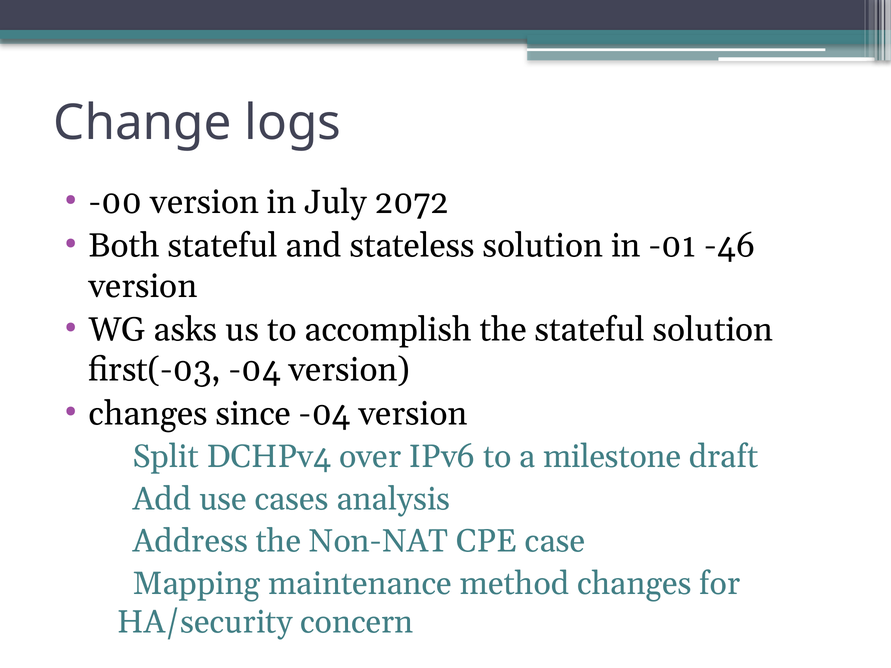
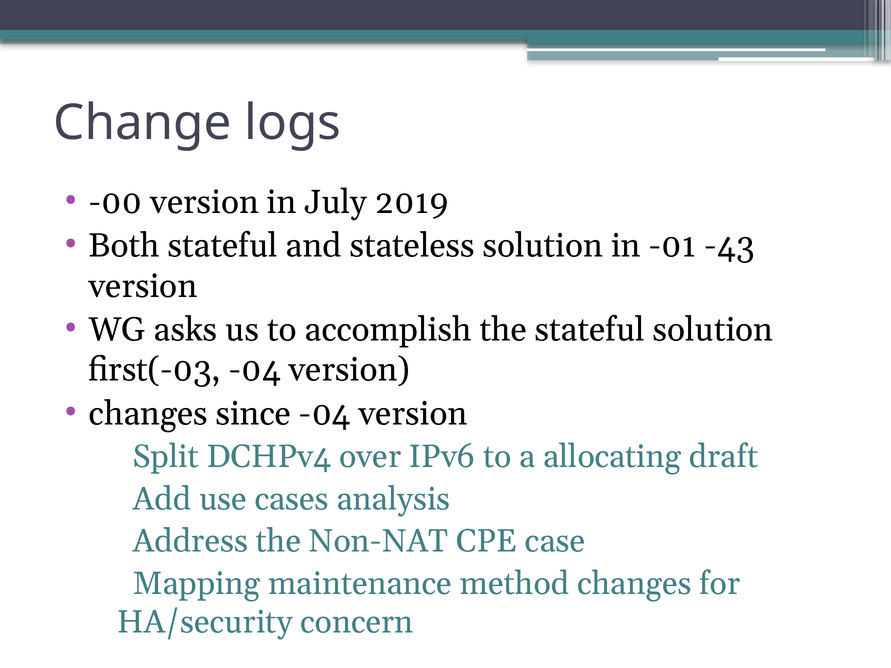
2072: 2072 -> 2019 (412, 202)
-46: -46 -> -43 (730, 246)
milestone: milestone -> allocating (612, 457)
